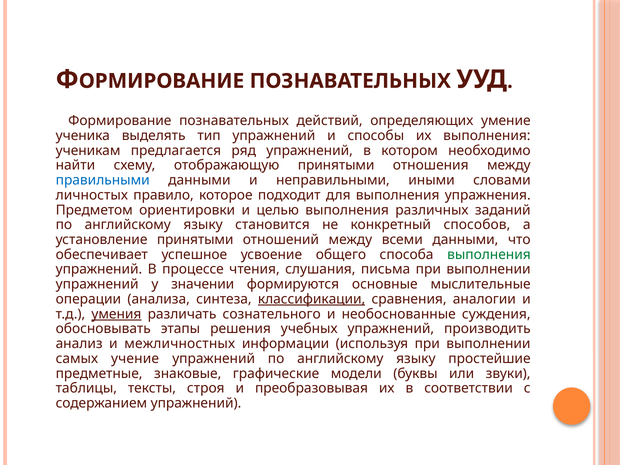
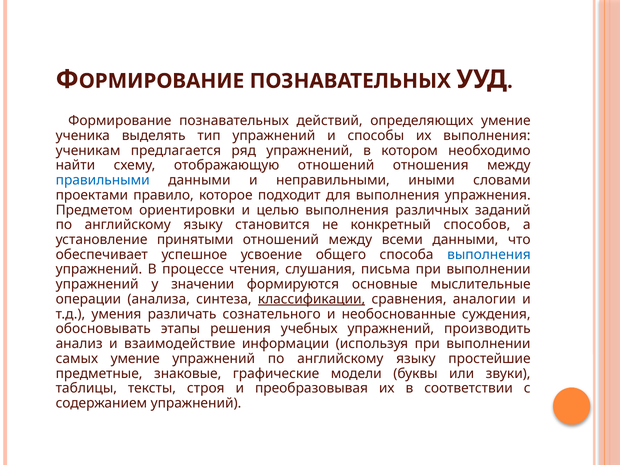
отображающую принятыми: принятыми -> отношений (336, 165)
личностых: личностых -> проектами (92, 195)
выполнения colour: green -> blue (489, 255)
умения underline: present -> none (116, 314)
межличностных: межличностных -> взаимодействие (180, 344)
самых учение: учение -> умение (135, 359)
